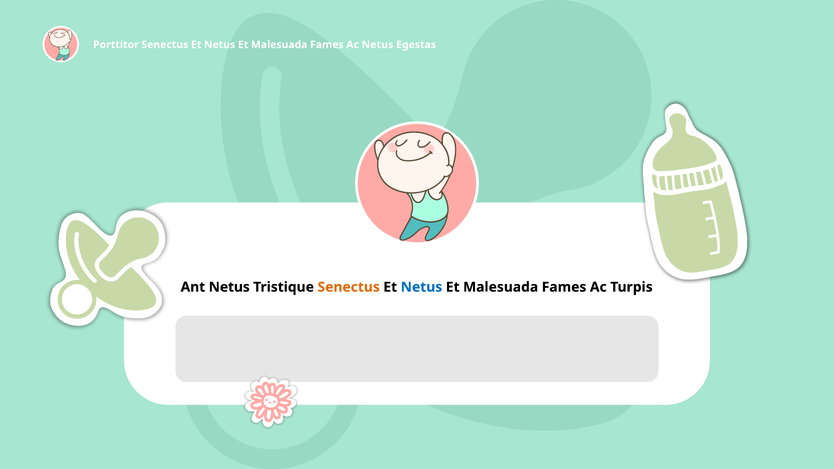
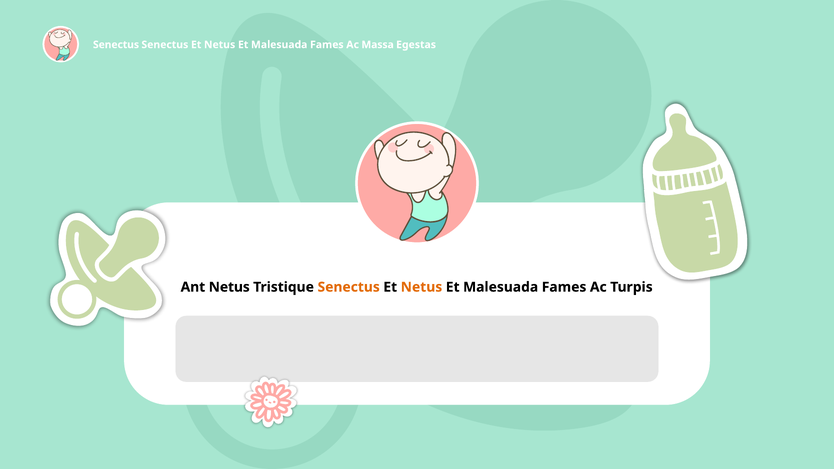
Porttitor: Porttitor -> Senectus (116, 45)
Ac Netus: Netus -> Massa (378, 45)
Netus colour: blue -> orange (421, 287)
